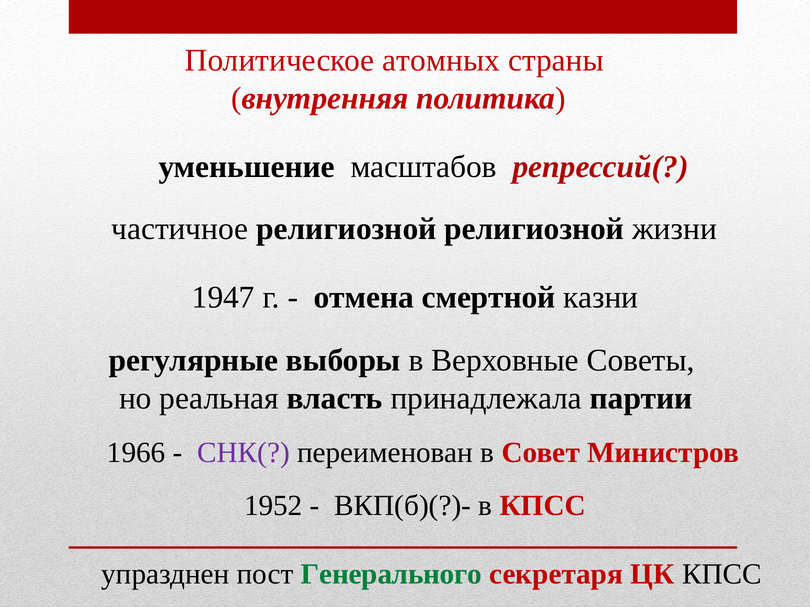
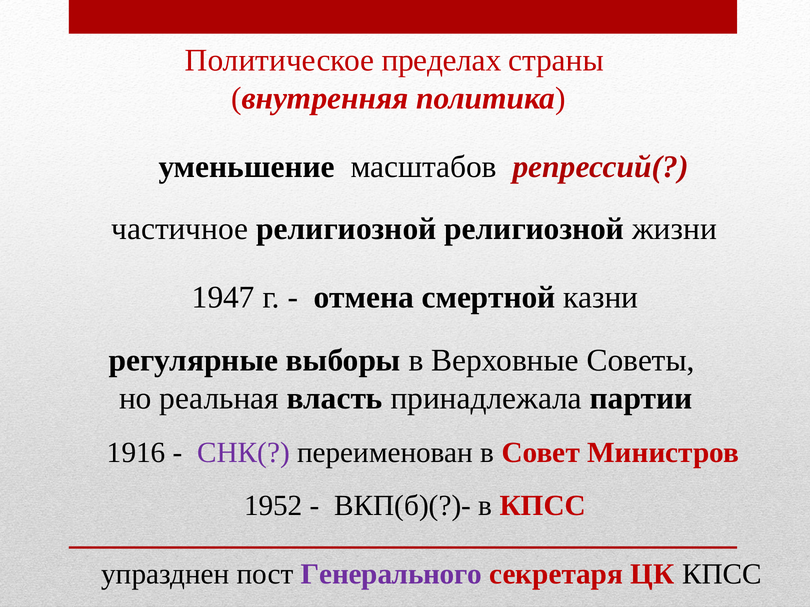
атомных: атомных -> пределах (441, 60)
1966: 1966 -> 1916 (136, 453)
Генерального colour: green -> purple (392, 575)
